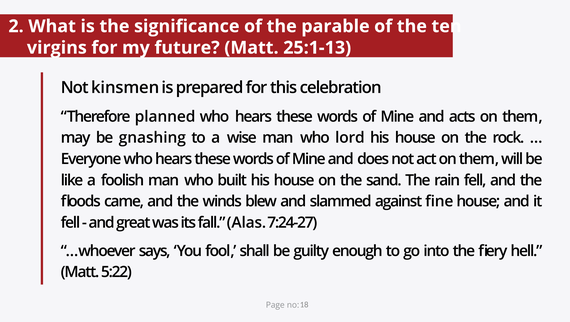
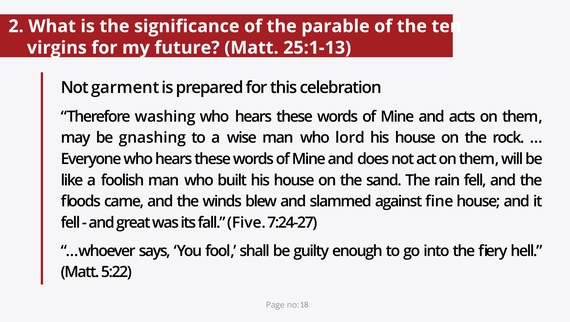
kinsmen: kinsmen -> garment (125, 88)
planned: planned -> washing (165, 116)
Alas: Alas -> Five (246, 222)
